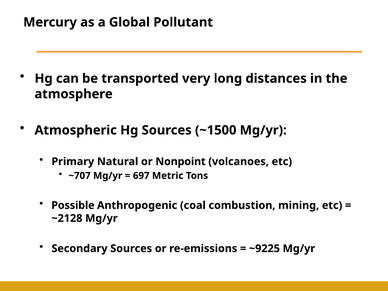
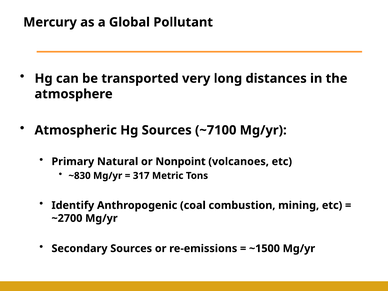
~1500: ~1500 -> ~7100 (216, 130)
~707: ~707 -> ~830 (80, 176)
697: 697 -> 317 (141, 176)
Possible: Possible -> Identify (73, 205)
~2128: ~2128 -> ~2700 (67, 218)
~9225: ~9225 -> ~1500 (264, 249)
